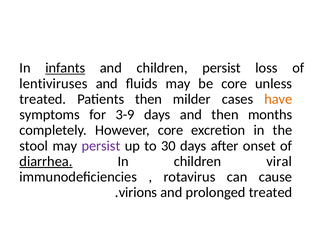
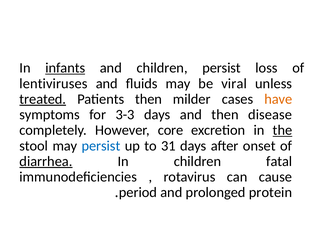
be core: core -> viral (234, 84)
treated underline: none -> present (43, 99)
3-9: 3-9 -> 3-3 (125, 115)
months: months -> disease (270, 115)
the underline: none -> present (282, 130)
persist colour: purple -> blue (101, 146)
30: 30 -> 31 (168, 146)
viral: viral -> fatal (279, 161)
virions: virions -> period (138, 192)
prolonged treated: treated -> protein (271, 192)
